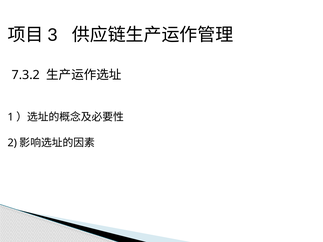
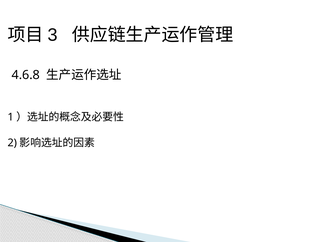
7.3.2: 7.3.2 -> 4.6.8 (26, 75)
